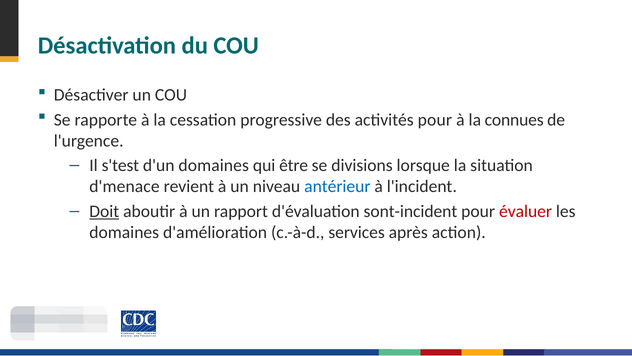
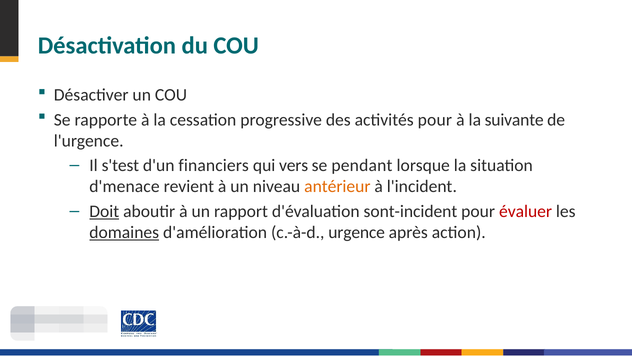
connues: connues -> suivante (514, 120)
d'un domaines: domaines -> financiers (214, 165)
être: être -> vers (294, 165)
divisions: divisions -> pendant (362, 165)
antérieur colour: blue -> orange (337, 186)
domaines underline: none -> present (124, 232)
services: services -> urgence (357, 232)
